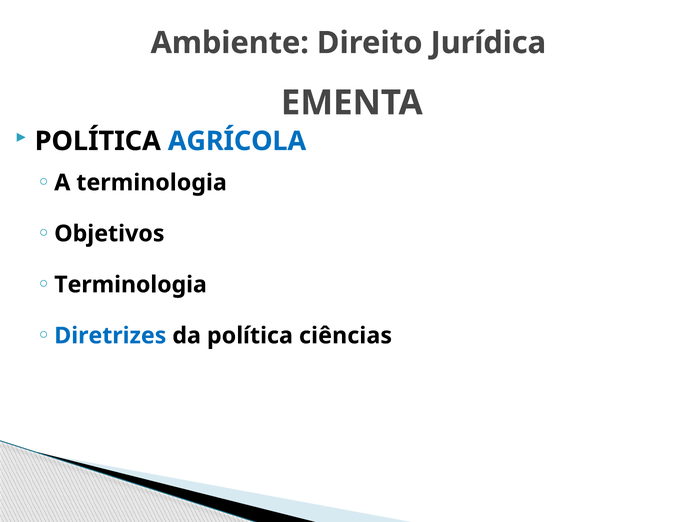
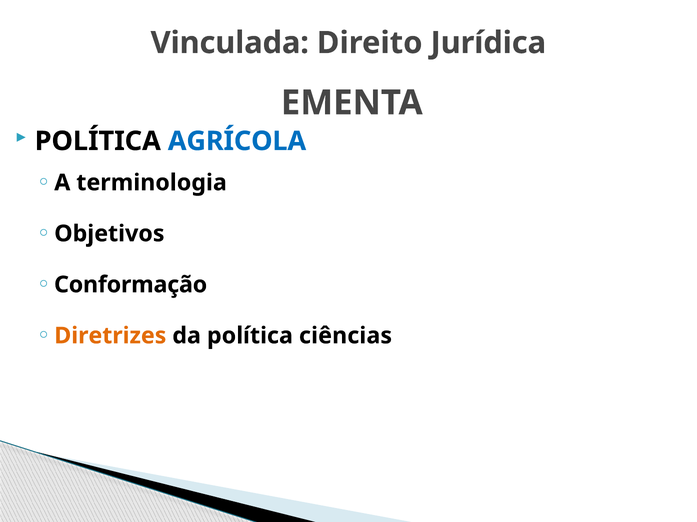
Ambiente: Ambiente -> Vinculada (230, 43)
Terminologia: Terminologia -> Conformação (131, 285)
Diretrizes colour: blue -> orange (110, 336)
